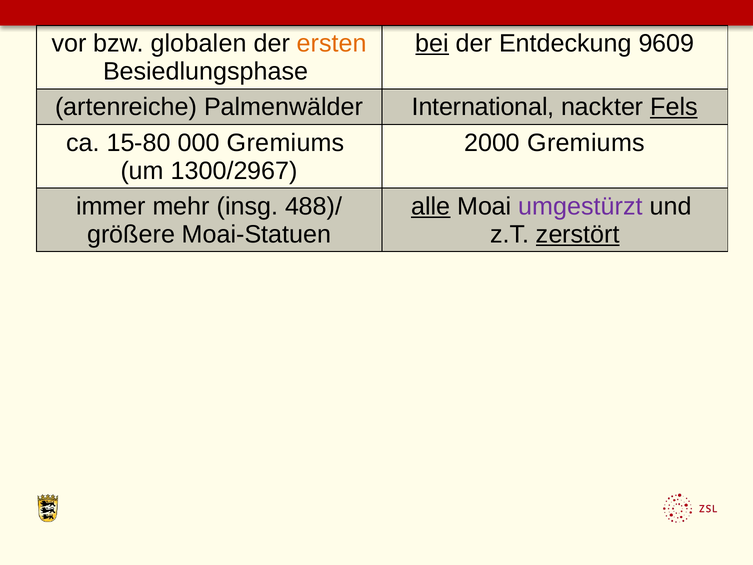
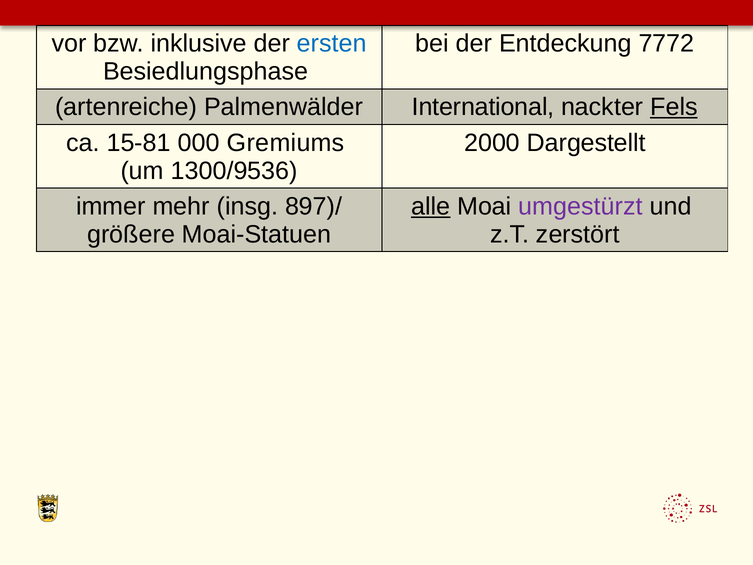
globalen: globalen -> inklusive (199, 44)
ersten colour: orange -> blue (332, 44)
bei underline: present -> none (432, 44)
9609: 9609 -> 7772 (666, 44)
15-80: 15-80 -> 15-81 (139, 143)
2000 Gremiums: Gremiums -> Dargestellt (586, 143)
1300/2967: 1300/2967 -> 1300/9536 (234, 171)
488)/: 488)/ -> 897)/ (314, 206)
zerstört underline: present -> none (578, 234)
